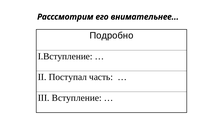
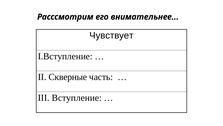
Подробно: Подробно -> Чувствует (111, 35)
Поступал: Поступал -> Скверные (68, 77)
